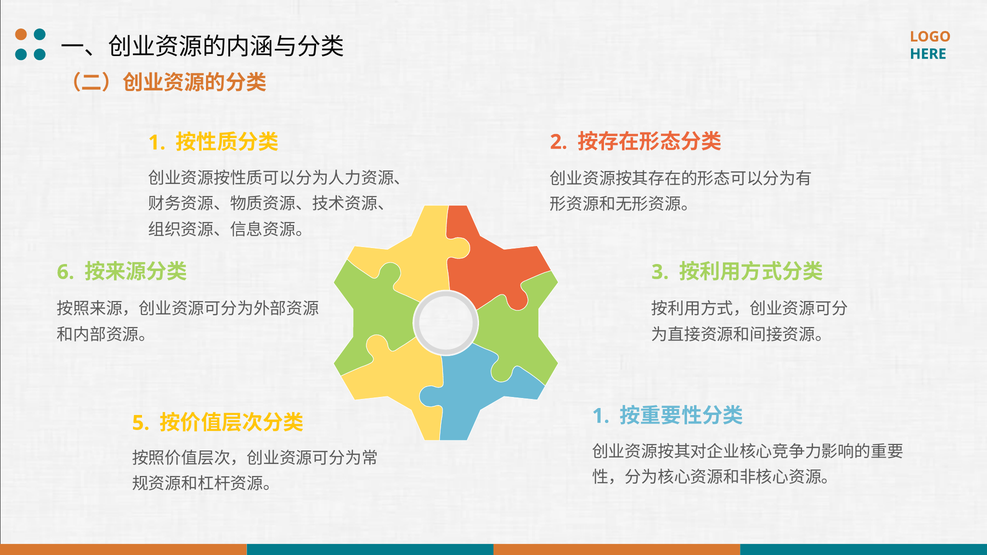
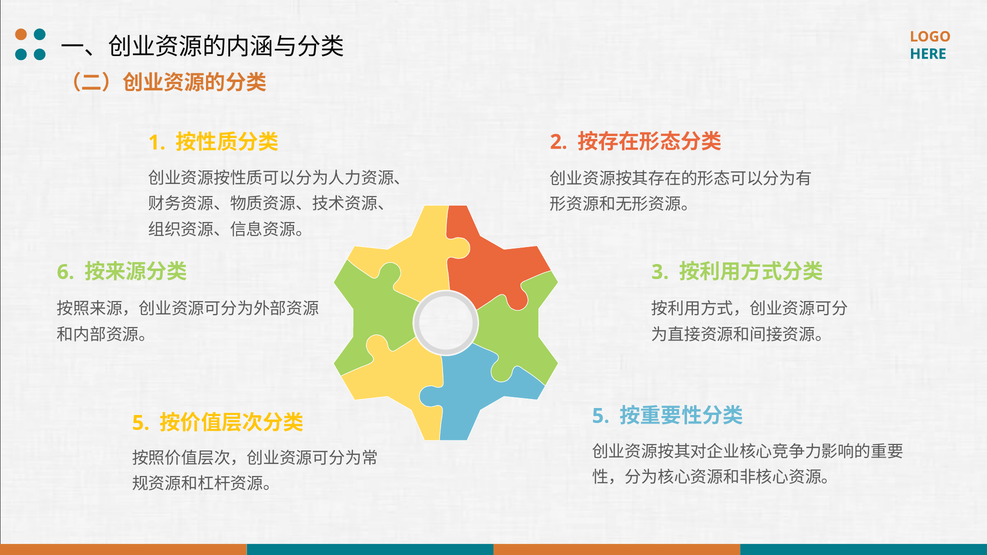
1: 1 -> 5 (601, 416)
